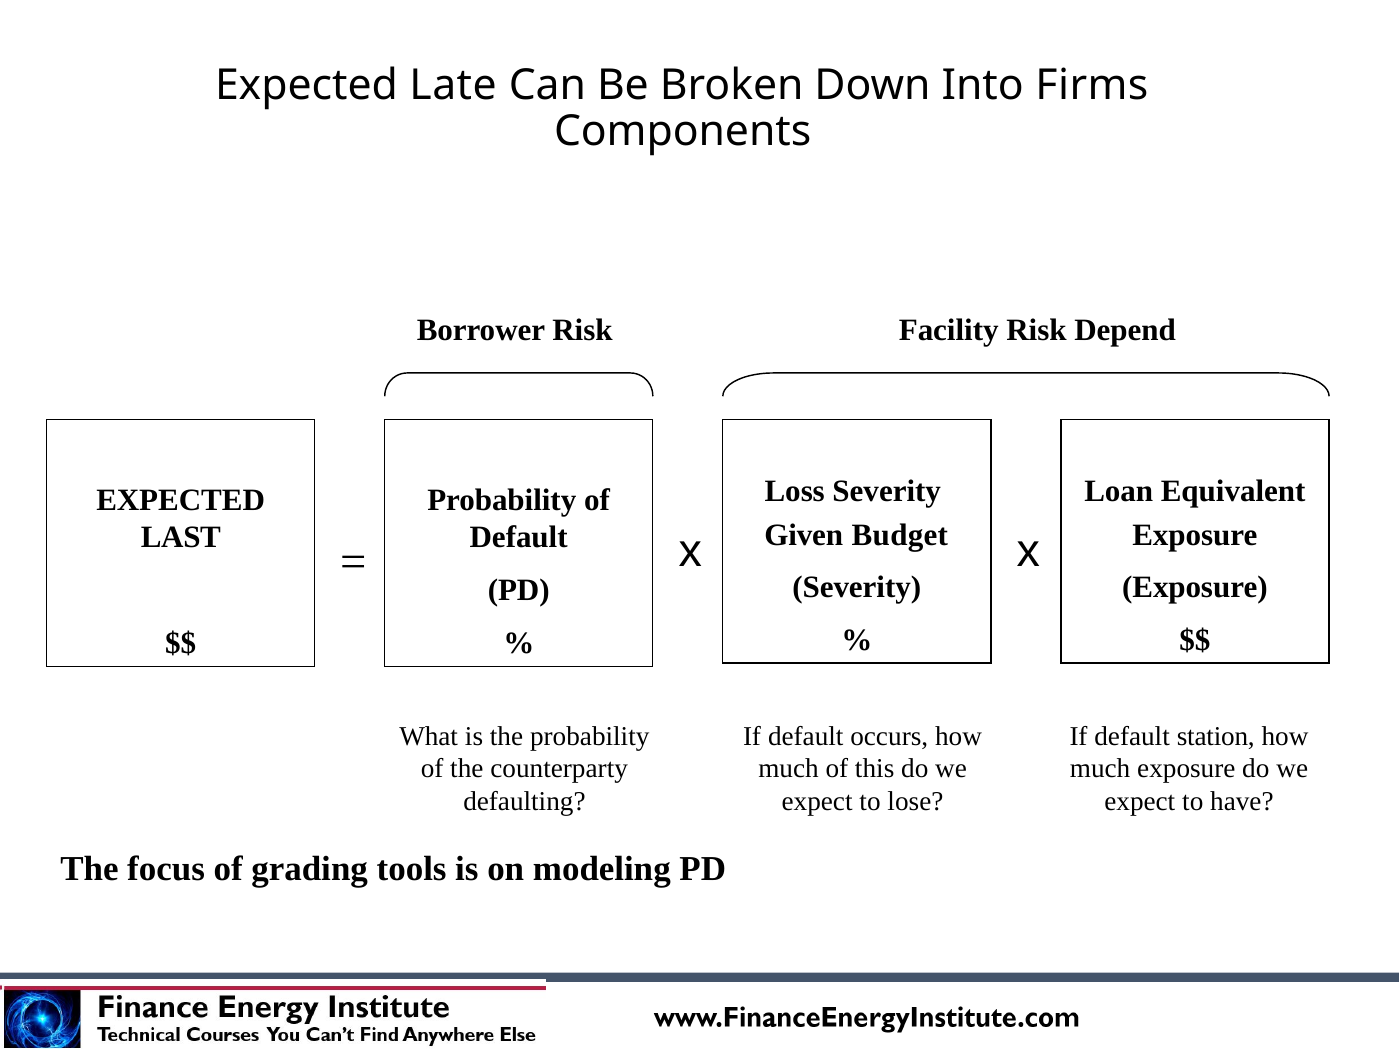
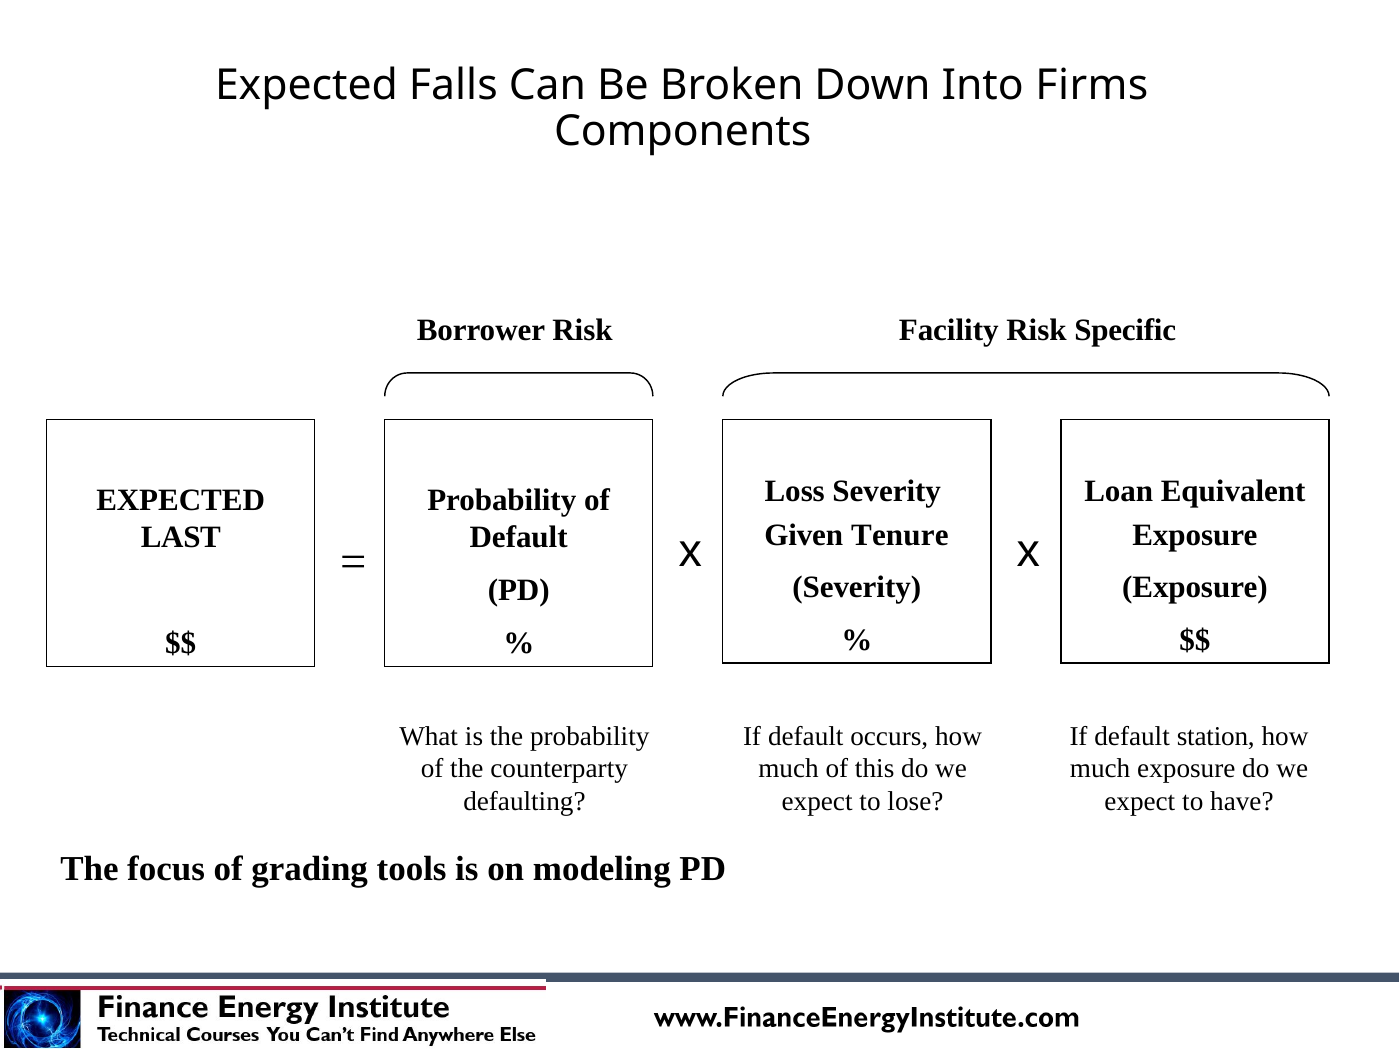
Late: Late -> Falls (453, 86)
Depend: Depend -> Specific (1125, 331)
Budget: Budget -> Tenure (900, 535)
